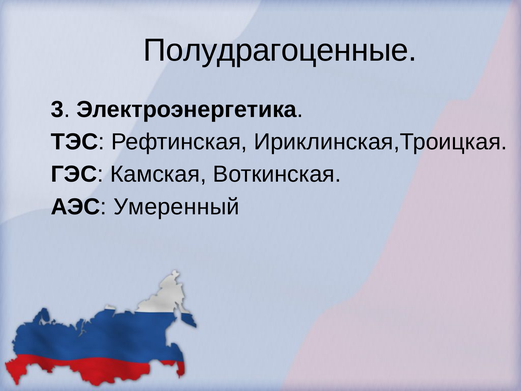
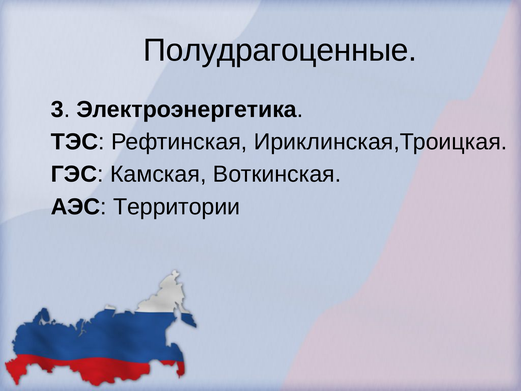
Умеренный: Умеренный -> Территории (177, 207)
